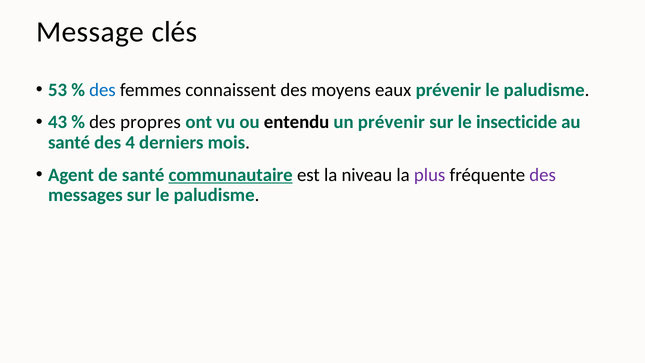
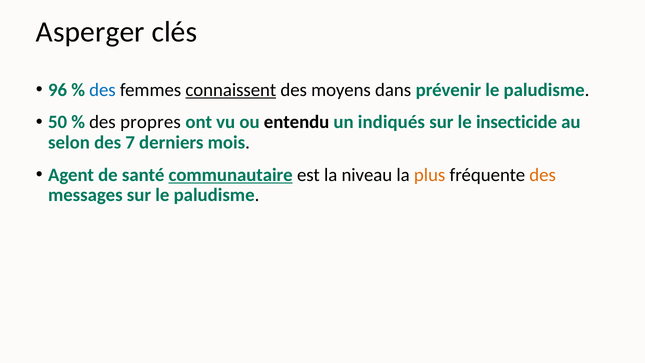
Message: Message -> Asperger (90, 32)
53: 53 -> 96 (58, 90)
connaissent underline: none -> present (231, 90)
eaux: eaux -> dans (393, 90)
43: 43 -> 50 (58, 122)
un prévenir: prévenir -> indiqués (391, 122)
santé: santé -> selon (69, 142)
4: 4 -> 7 (130, 142)
plus colour: purple -> orange (430, 175)
des colour: purple -> orange (543, 175)
